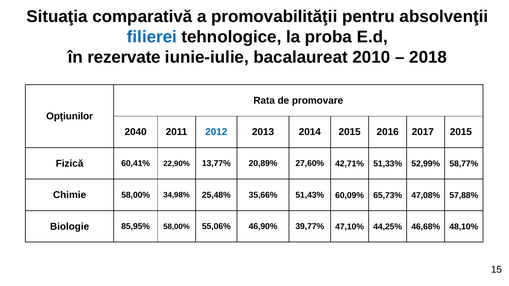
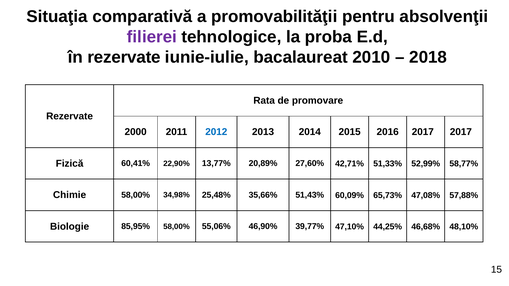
filierei colour: blue -> purple (152, 37)
Opţiunilor: Opţiunilor -> Rezervate (70, 116)
2040: 2040 -> 2000 (136, 132)
2017 2015: 2015 -> 2017 (461, 132)
